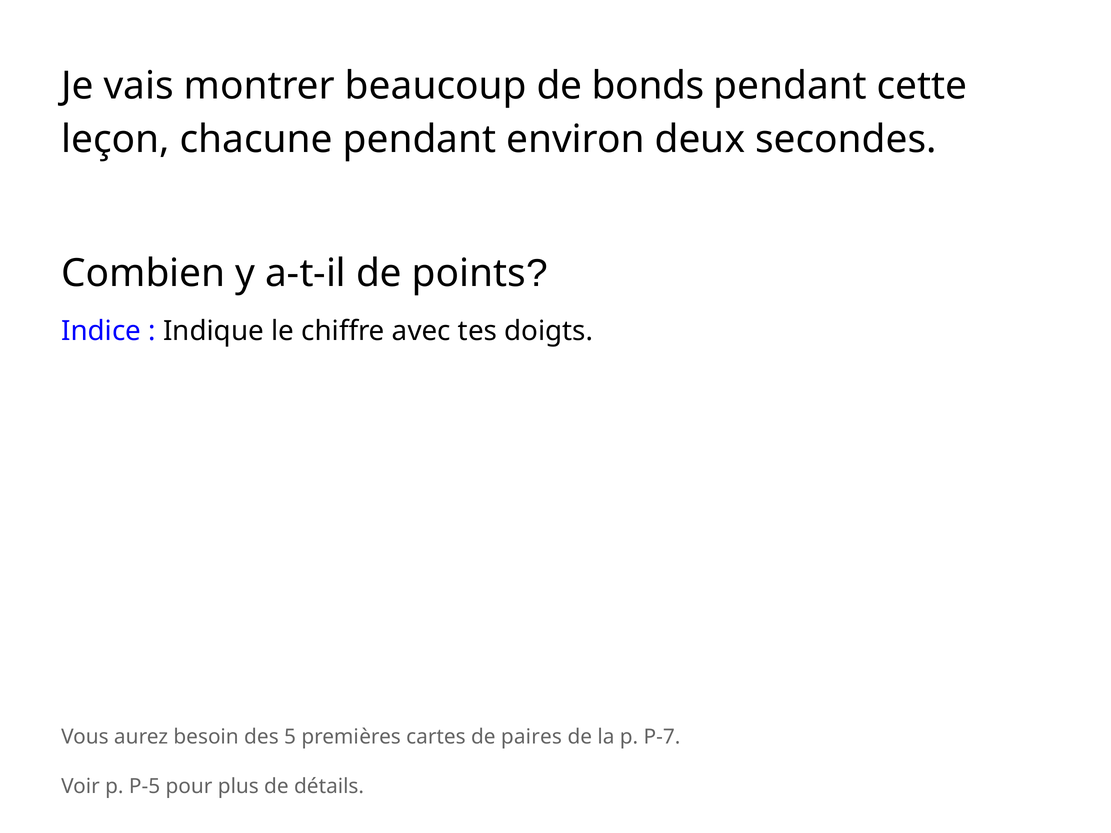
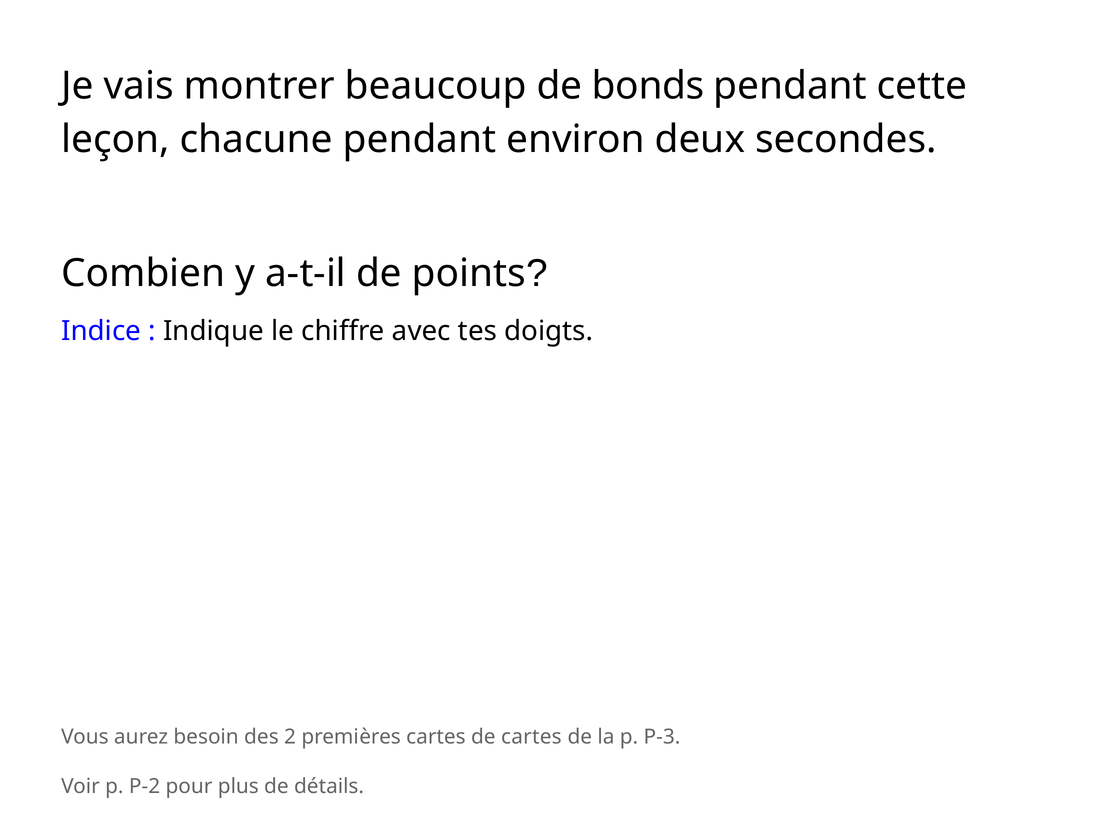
5: 5 -> 2 (290, 737)
de paires: paires -> cartes (531, 737)
P-7: P-7 -> P-3 (662, 737)
P-5: P-5 -> P-2 (145, 787)
